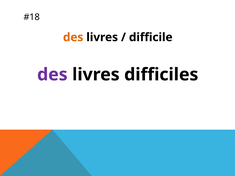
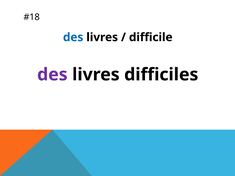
des colour: orange -> blue (73, 37)
